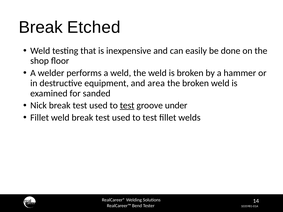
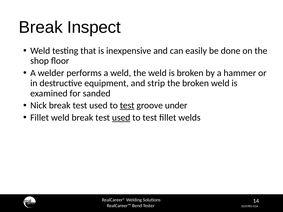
Etched: Etched -> Inspect (94, 27)
area: area -> strip (156, 83)
used underline: none -> present (121, 118)
